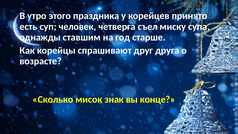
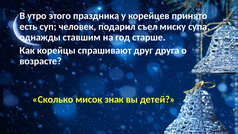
четверга: четверга -> подарил (117, 27)
конце: конце -> детей (158, 99)
